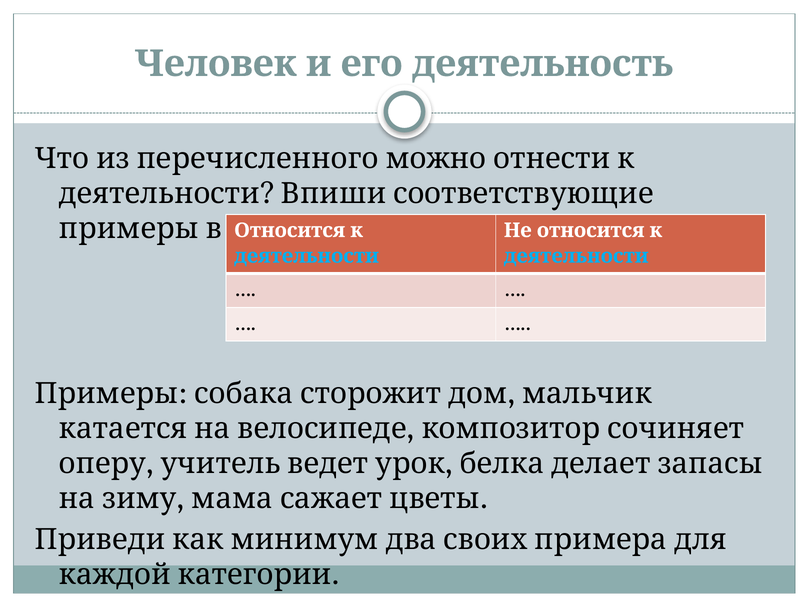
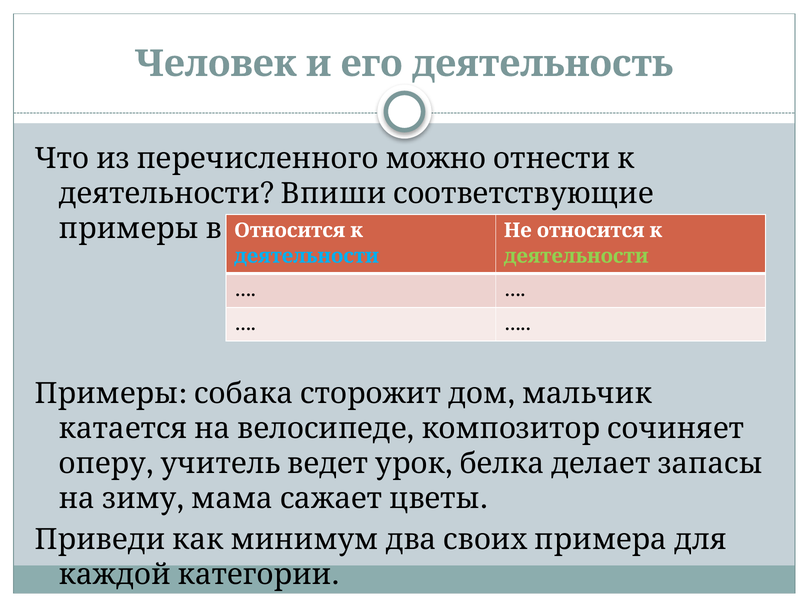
деятельности colour: light blue -> light green (576, 256)
